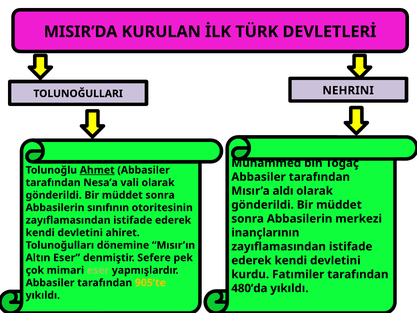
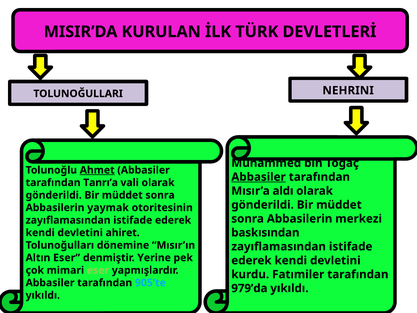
Abbasiler underline: none -> present (259, 177)
Nesa’a: Nesa’a -> Tanrı’a (101, 182)
sınıfının: sınıfının -> yaymak (108, 208)
inançlarının: inançlarının -> baskısından (265, 232)
Sefere: Sefere -> Yerine (154, 258)
905’te colour: yellow -> light blue (150, 283)
480’da: 480’da -> 979’da (249, 288)
